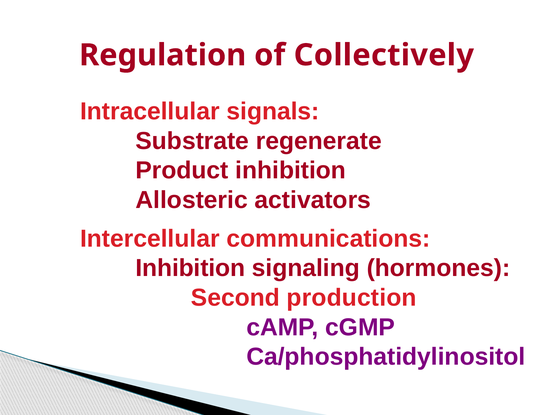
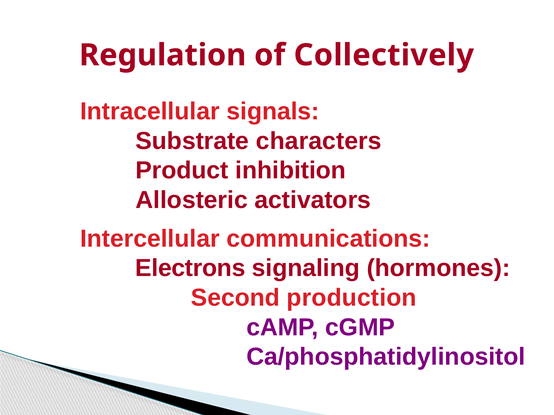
regenerate: regenerate -> characters (319, 141)
Inhibition: Inhibition -> Electrons (190, 269)
